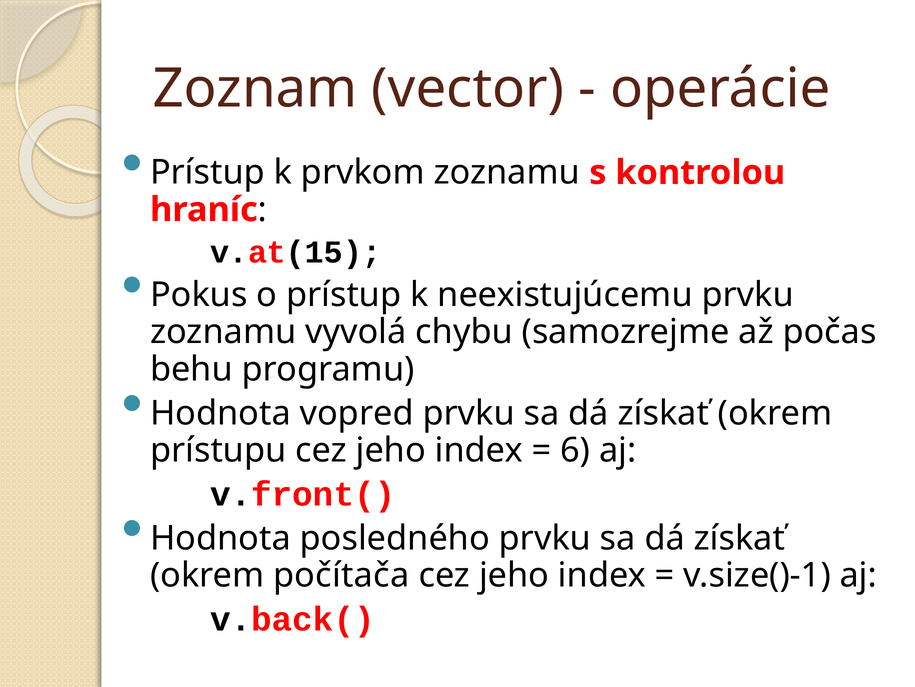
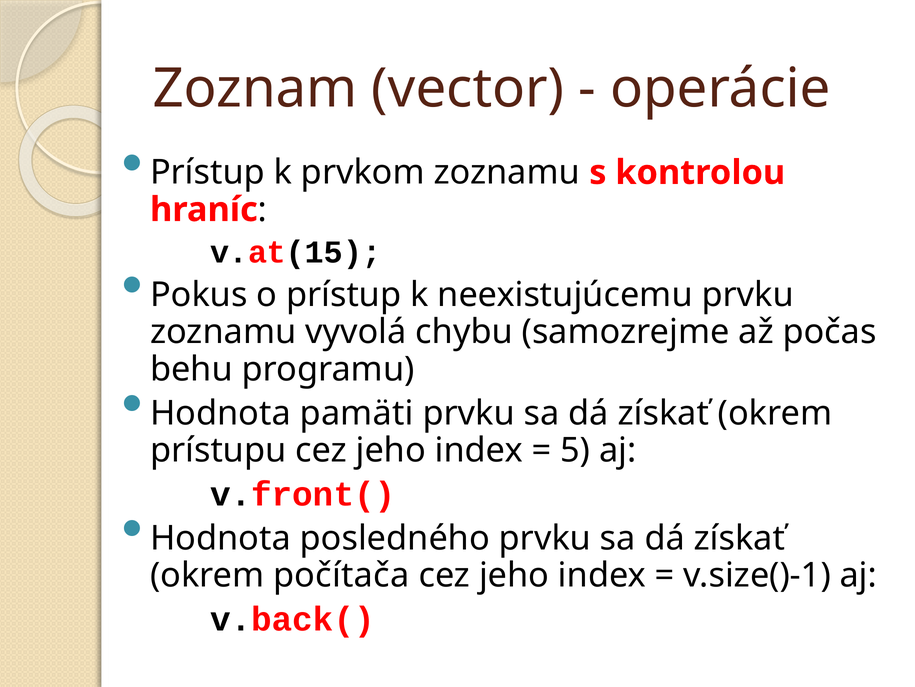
vopred: vopred -> pamäti (357, 413)
6: 6 -> 5 (575, 450)
